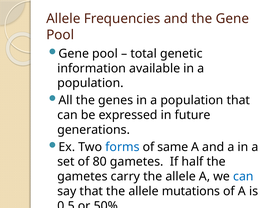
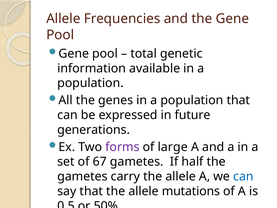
forms colour: blue -> purple (122, 147)
same: same -> large (173, 147)
80: 80 -> 67 (100, 162)
